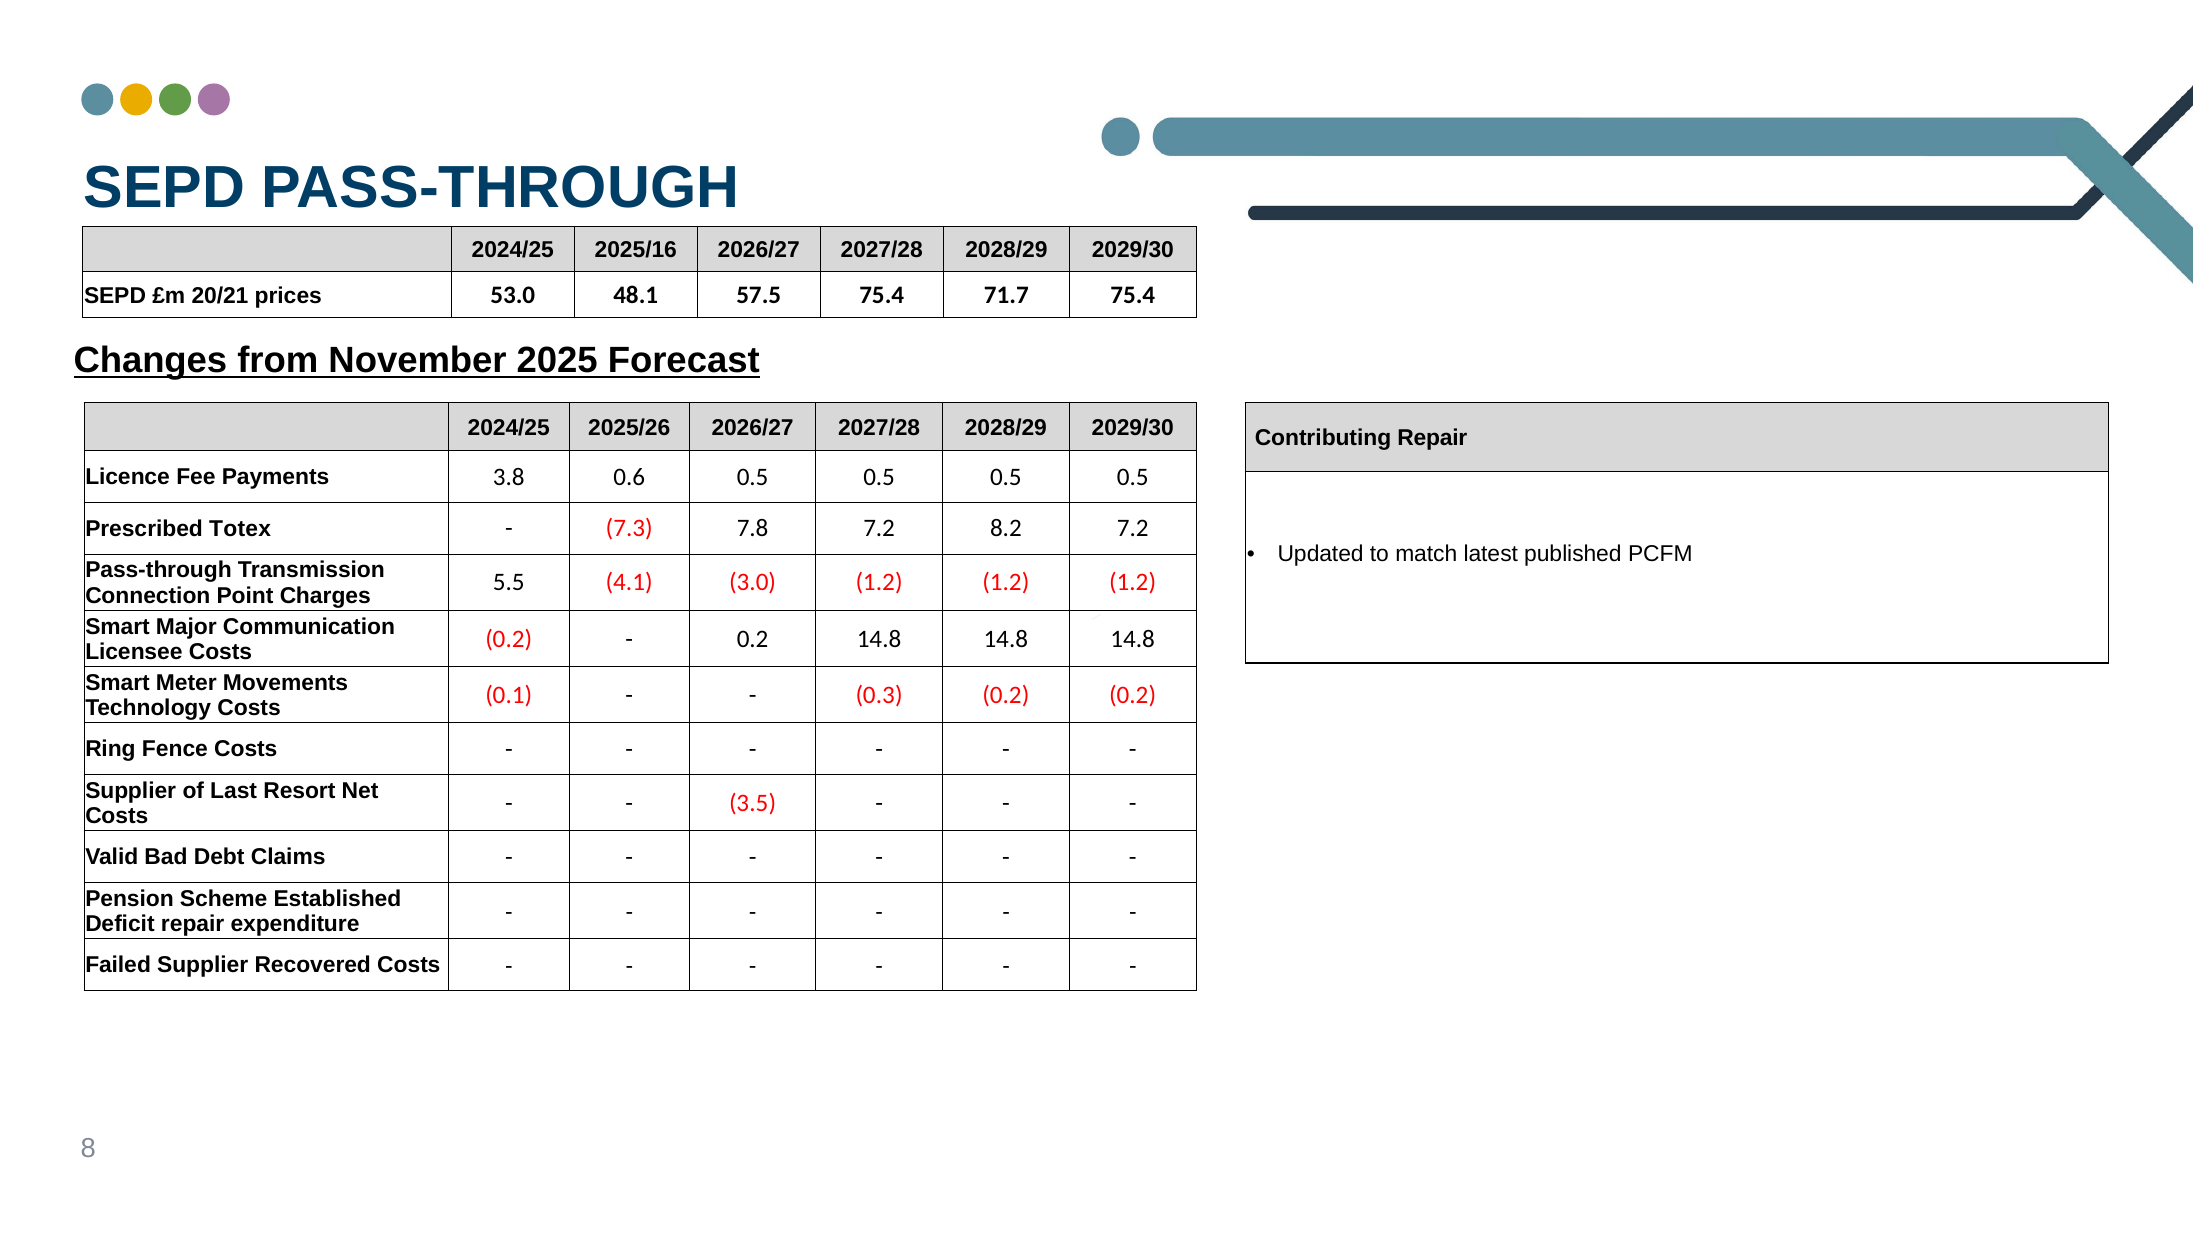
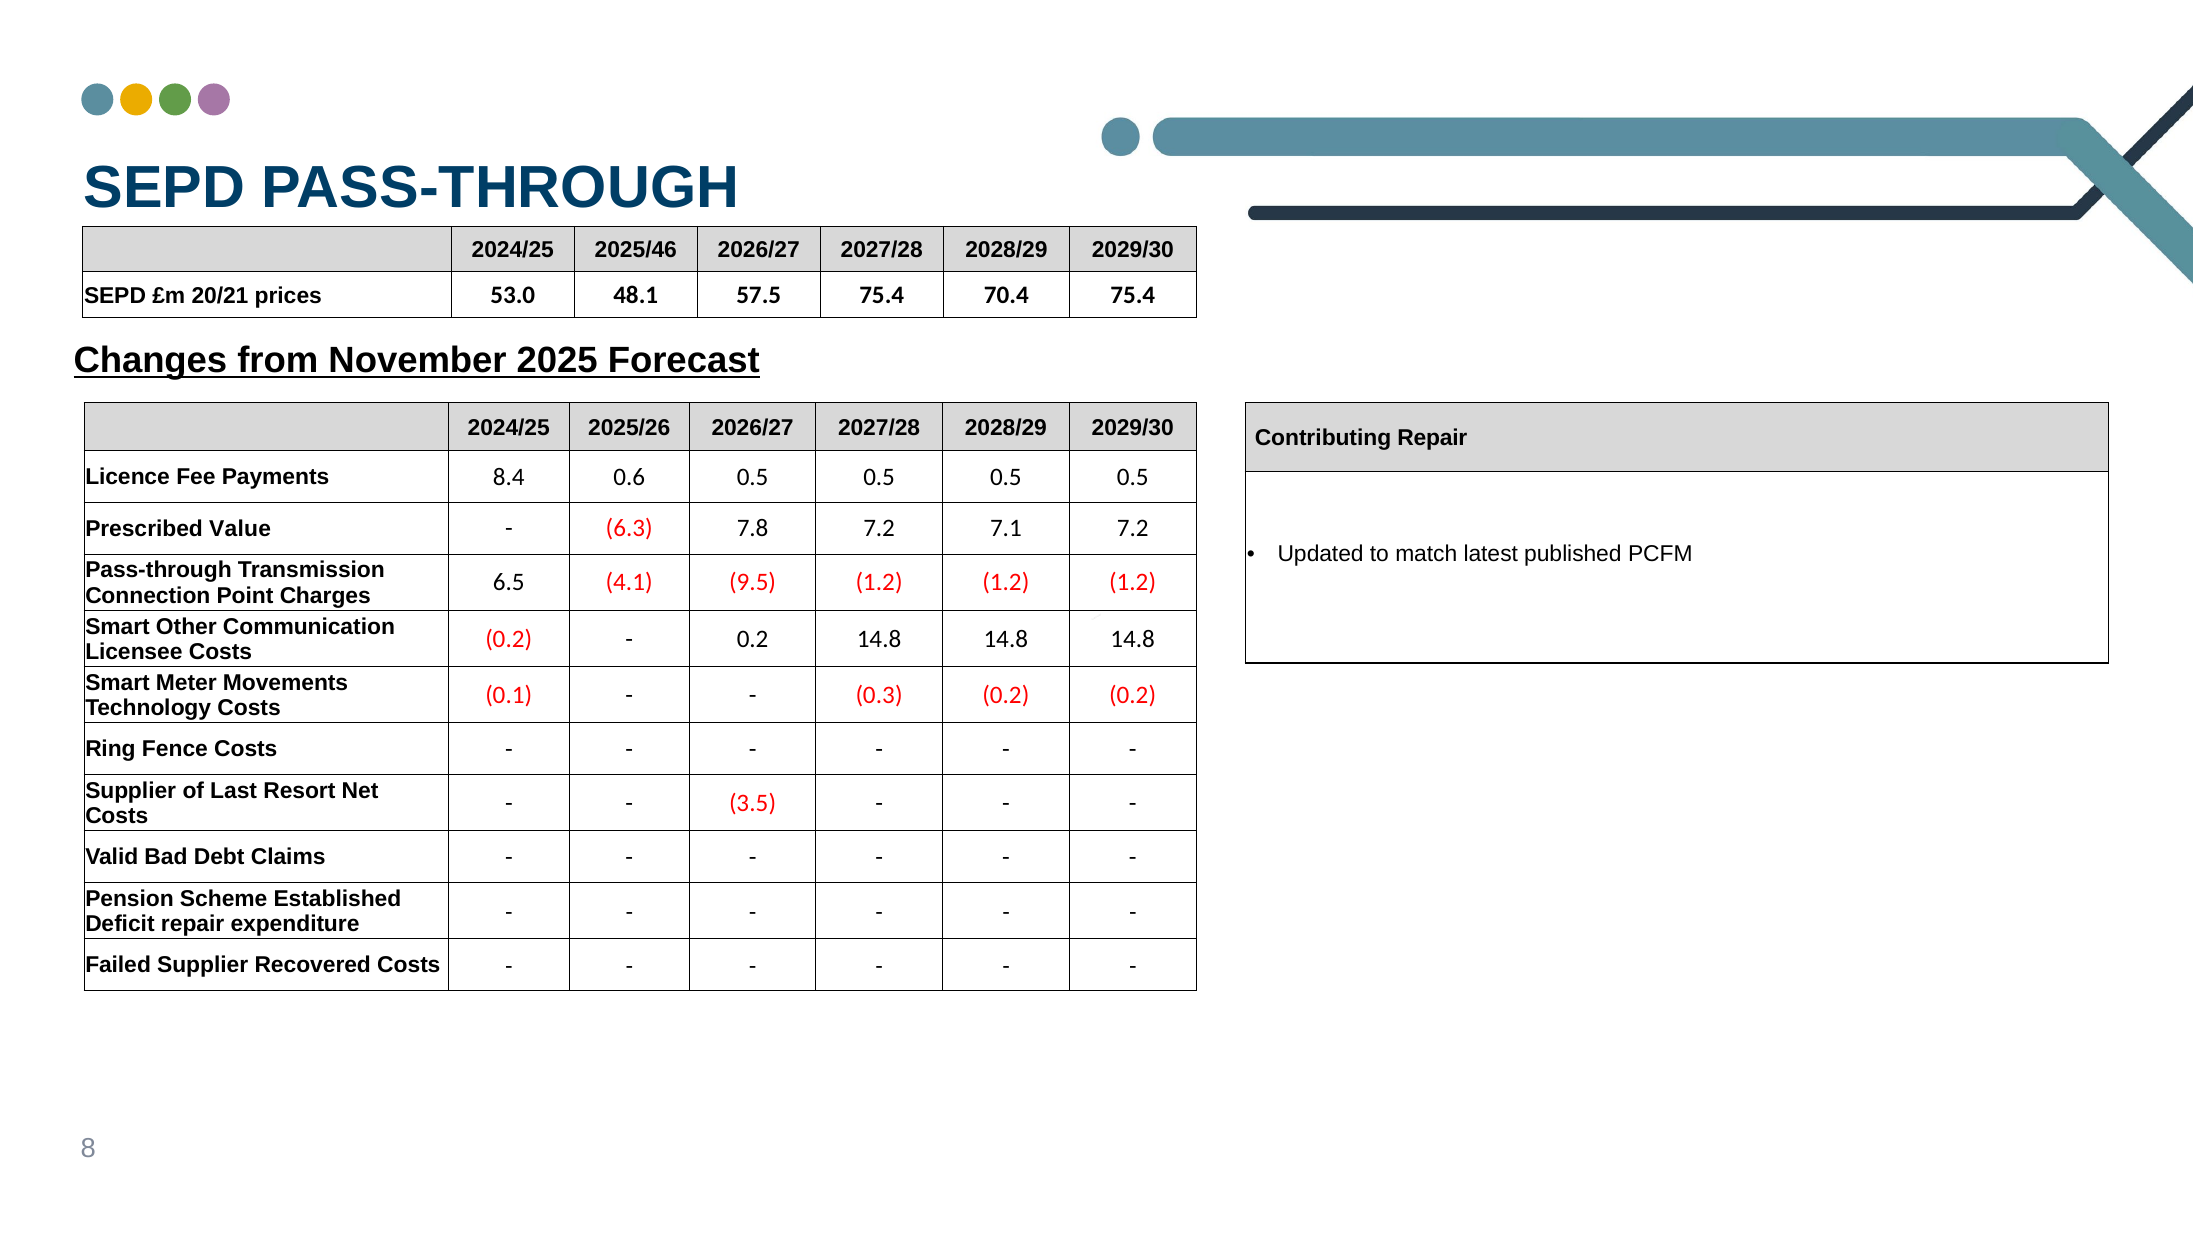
2025/16: 2025/16 -> 2025/46 (636, 250)
71.7: 71.7 -> 70.4 (1006, 295)
3.8: 3.8 -> 8.4 (509, 477)
Totex: Totex -> Value (240, 529)
7.3: 7.3 -> 6.3 (629, 528)
8.2: 8.2 -> 7.1 (1006, 528)
5.5: 5.5 -> 6.5 (509, 582)
3.0: 3.0 -> 9.5 (753, 582)
Major: Major -> Other (186, 626)
